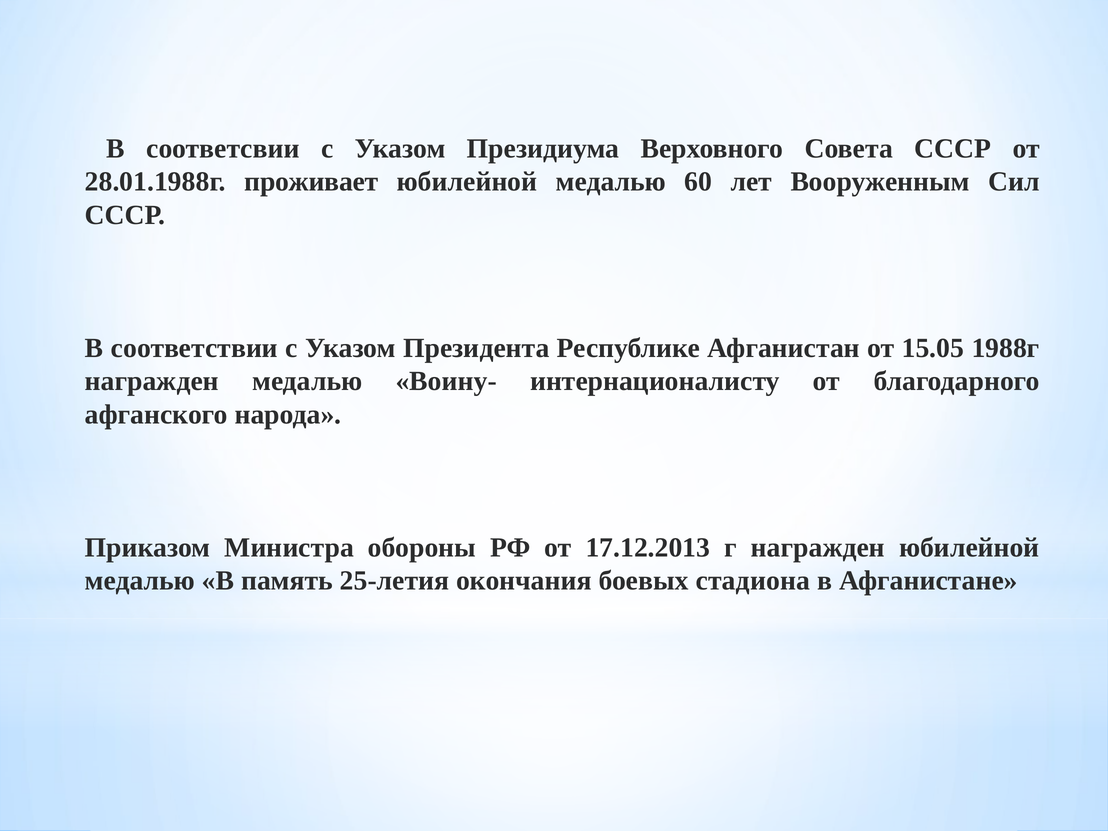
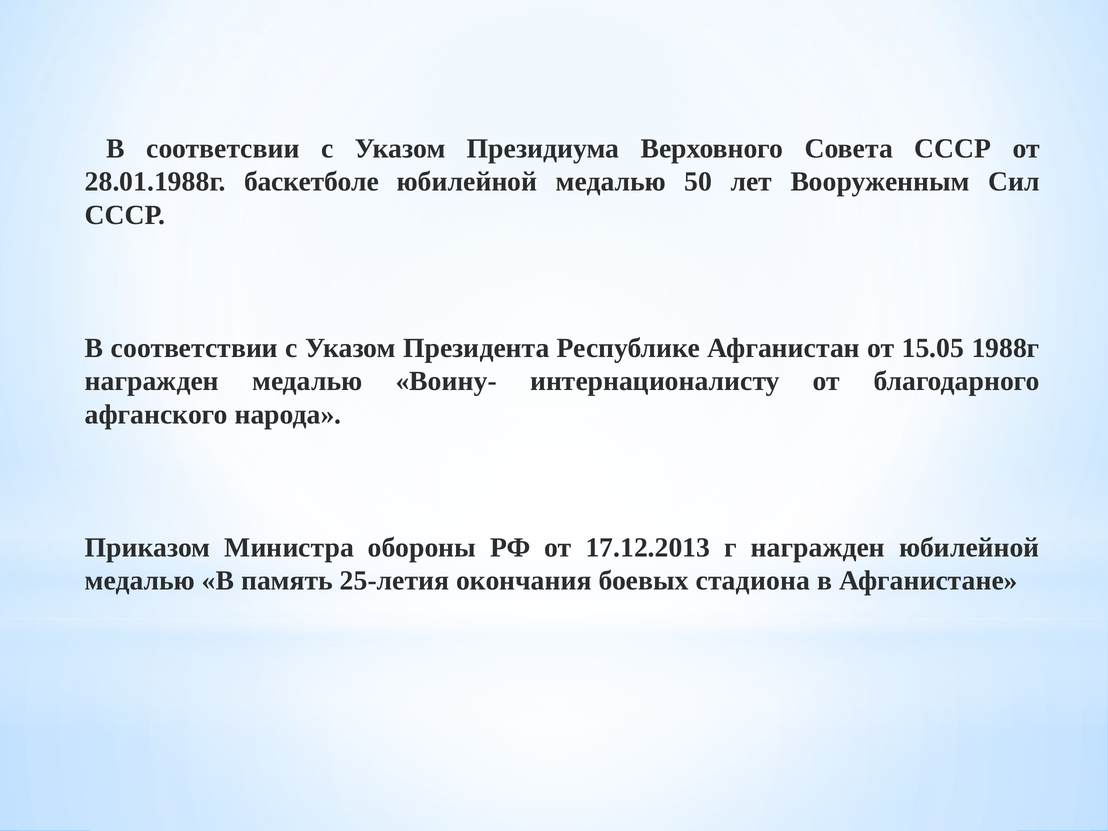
проживает: проживает -> баскетболе (311, 182)
60: 60 -> 50 (698, 182)
